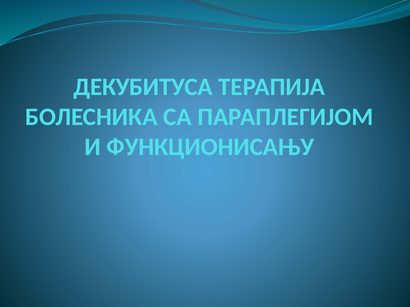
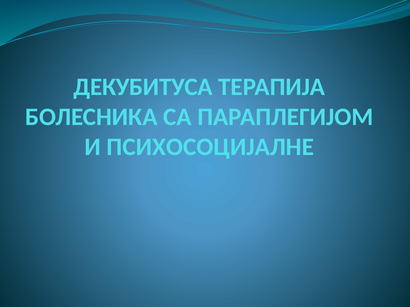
ФУНКЦИОНИСАЊУ: ФУНКЦИОНИСАЊУ -> ПСИХОСОЦИЈАЛНЕ (210, 147)
